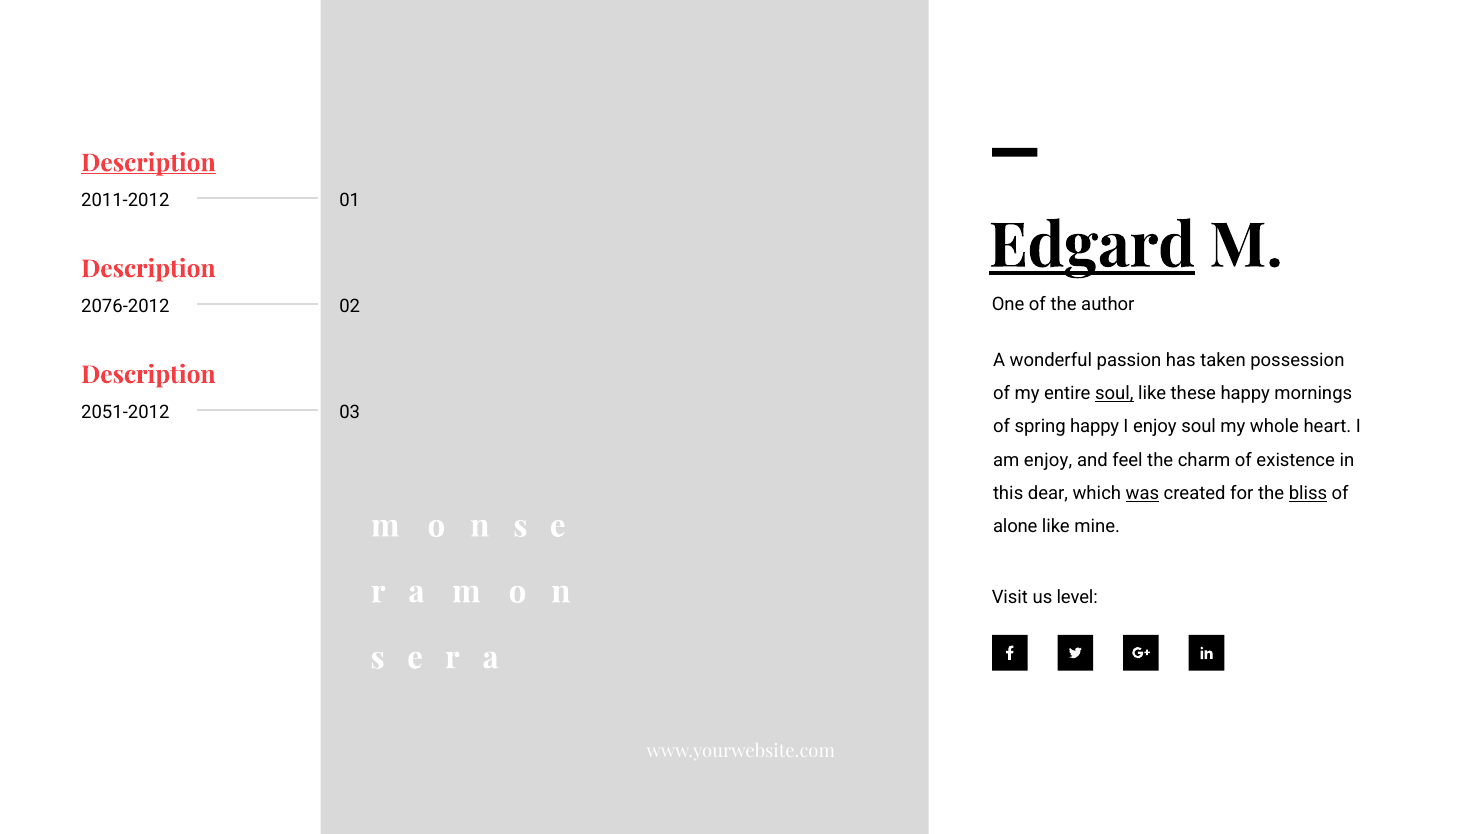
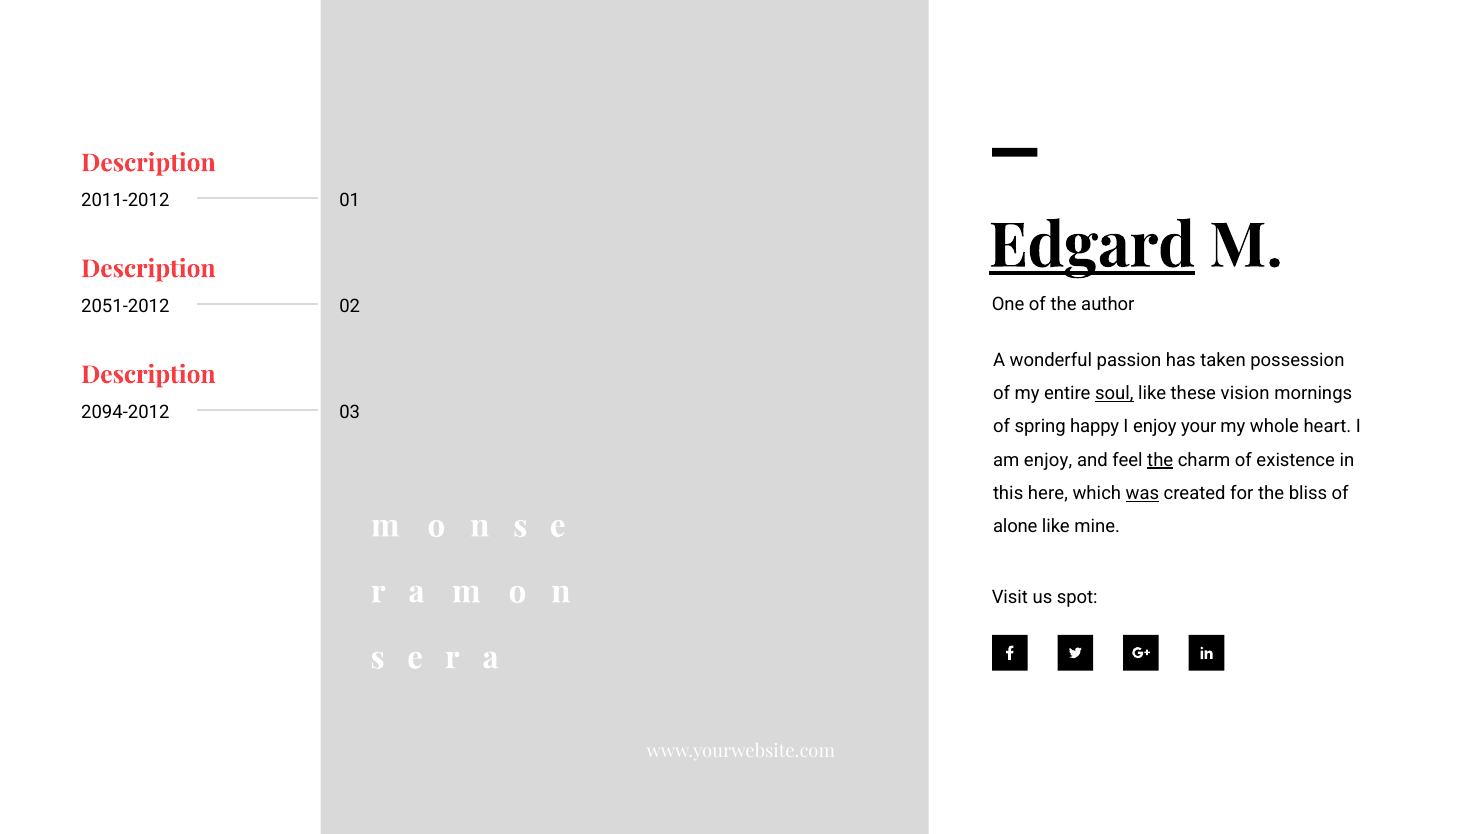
Description underline: present -> none (148, 163)
2076-2012: 2076-2012 -> 2051-2012 (125, 306)
these happy: happy -> vision (1245, 393)
2051-2012: 2051-2012 -> 2094-2012 (125, 412)
enjoy soul: soul -> your (1199, 426)
the underline: none -> present (1160, 460)
dear: dear -> here (1048, 493)
bliss underline: present -> none (1308, 493)
level: level -> spot (1077, 597)
